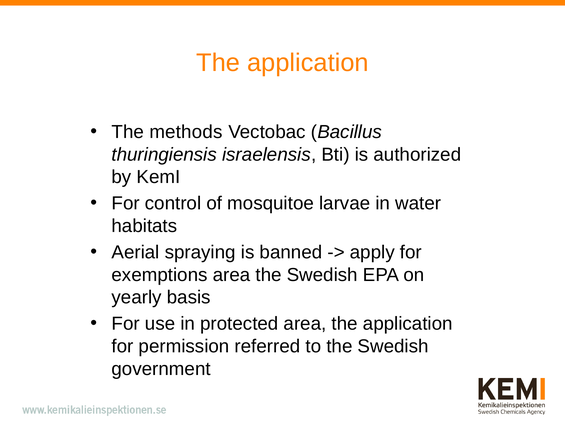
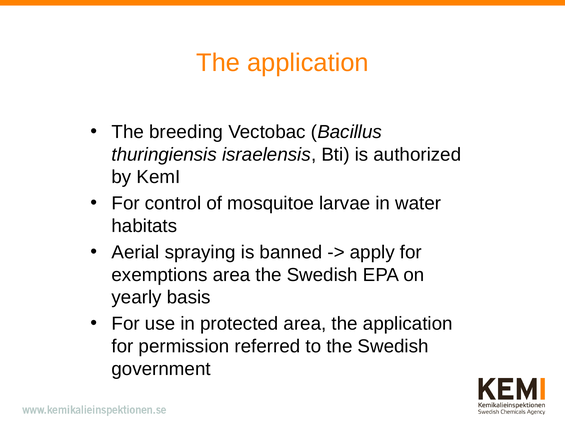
methods: methods -> breeding (186, 132)
